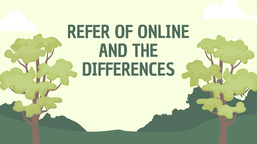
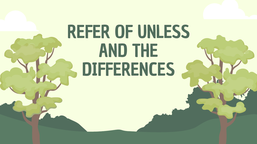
ONLINE: ONLINE -> UNLESS (164, 33)
